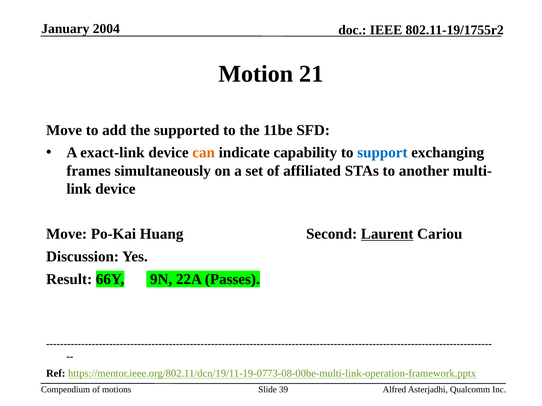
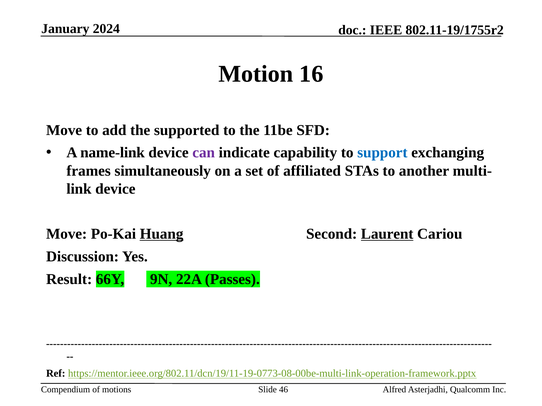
2004: 2004 -> 2024 (106, 29)
21: 21 -> 16 (311, 74)
exact-link: exact-link -> name-link (113, 153)
can colour: orange -> purple (204, 153)
Huang underline: none -> present (162, 234)
39: 39 -> 46 (284, 390)
